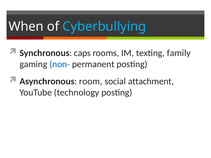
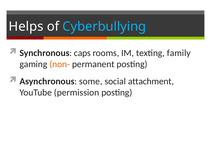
When: When -> Helps (26, 27)
non- colour: blue -> orange (60, 64)
room: room -> some (91, 81)
technology: technology -> permission (77, 93)
